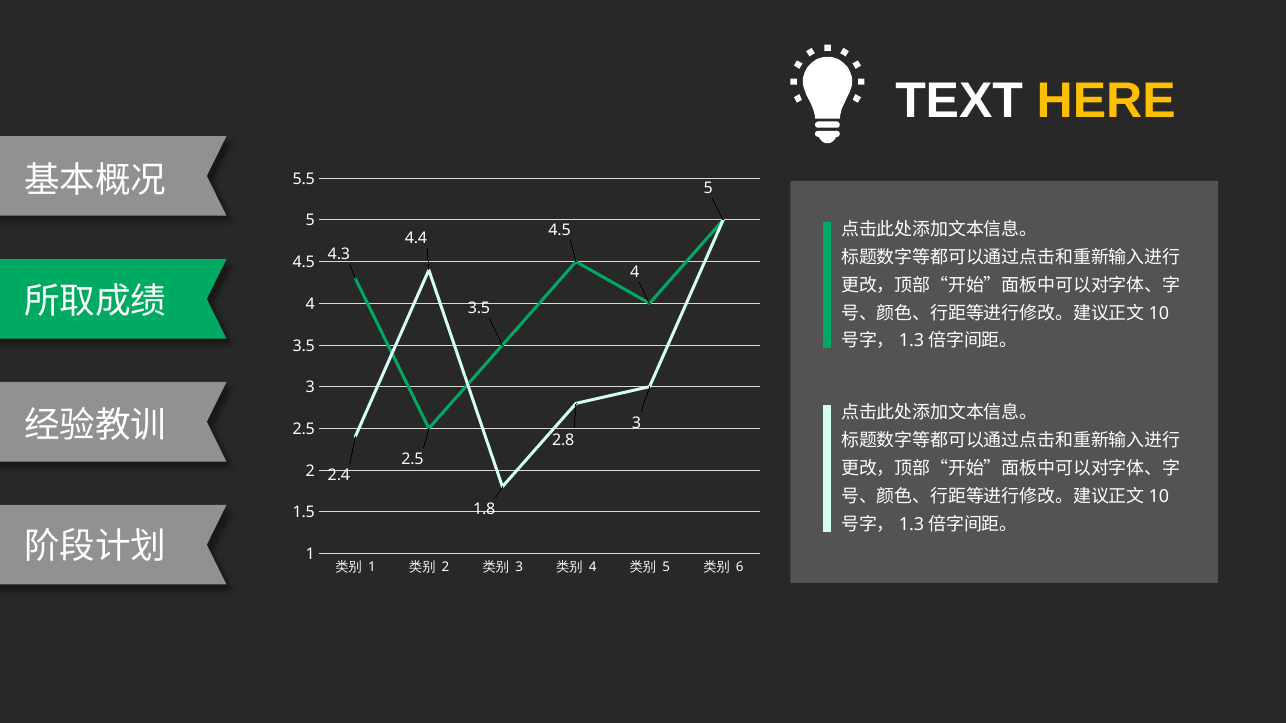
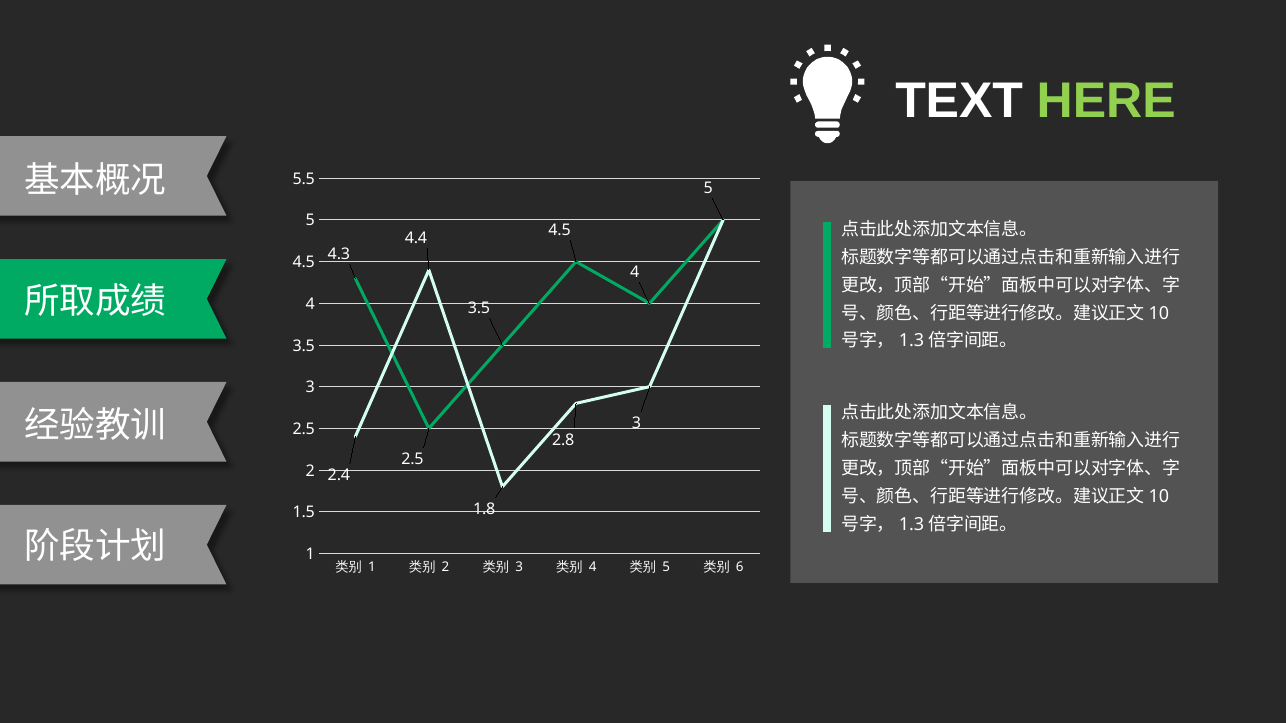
HERE colour: yellow -> light green (1106, 101)
